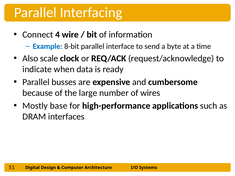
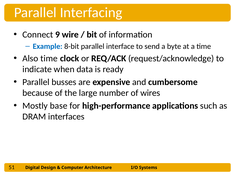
4: 4 -> 9 (58, 35)
Also scale: scale -> time (49, 58)
